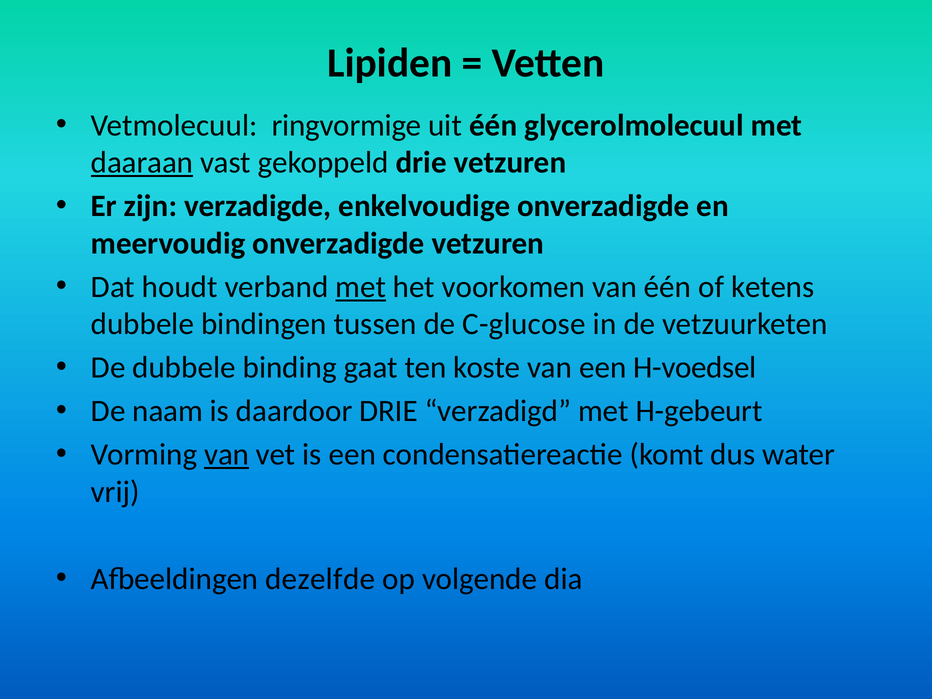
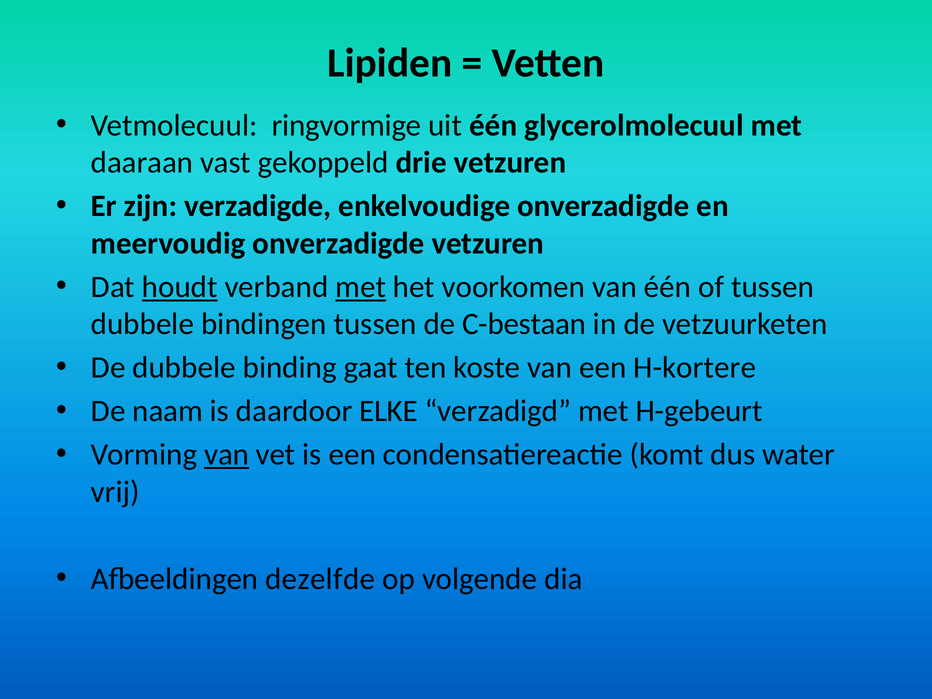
daaraan underline: present -> none (142, 163)
houdt underline: none -> present (180, 287)
of ketens: ketens -> tussen (773, 287)
C-glucose: C-glucose -> C-bestaan (524, 324)
H-voedsel: H-voedsel -> H-kortere (695, 368)
daardoor DRIE: DRIE -> ELKE (389, 411)
